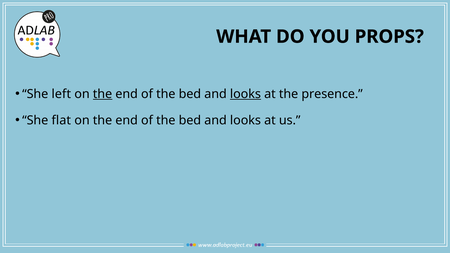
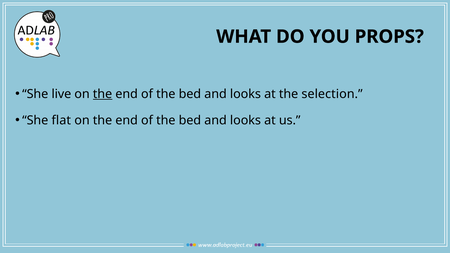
left: left -> live (61, 94)
looks underline: present -> none (245, 94)
presence: presence -> selection (332, 94)
